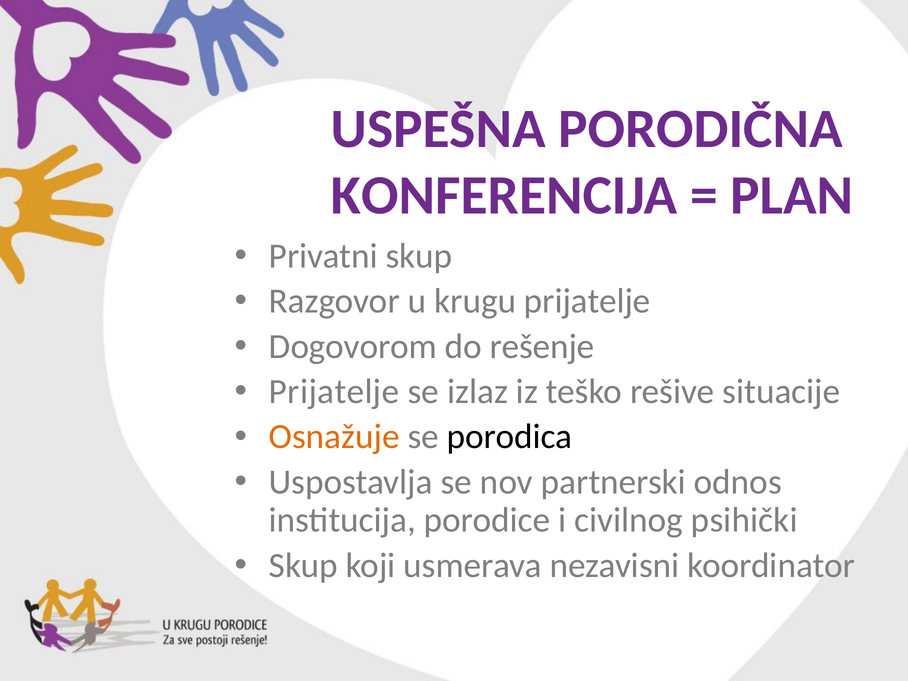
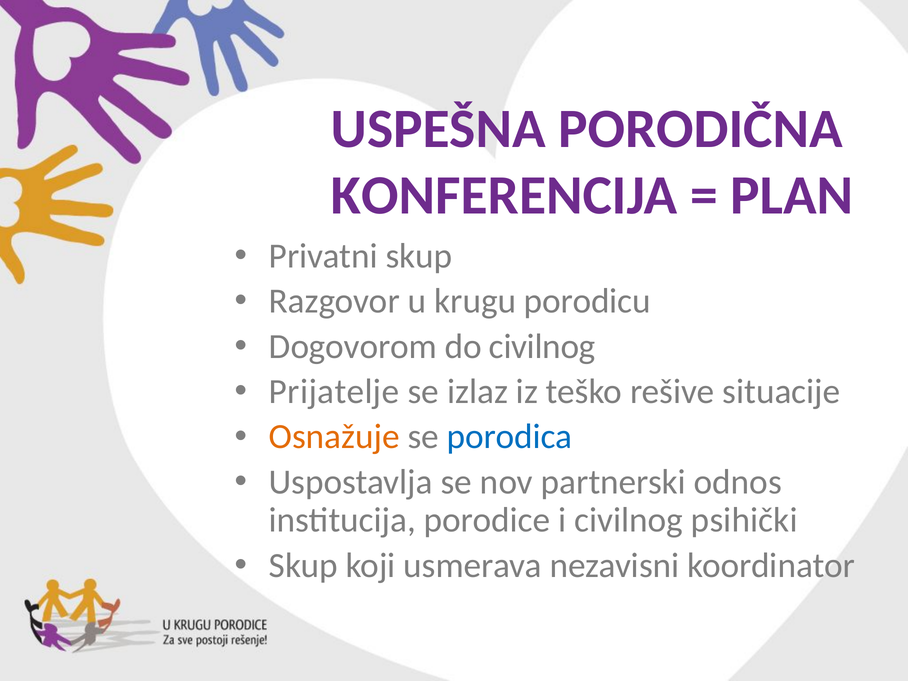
krugu prijatelje: prijatelje -> porodicu (587, 301)
do rešenje: rešenje -> civilnog (542, 346)
porodica colour: black -> blue (510, 437)
